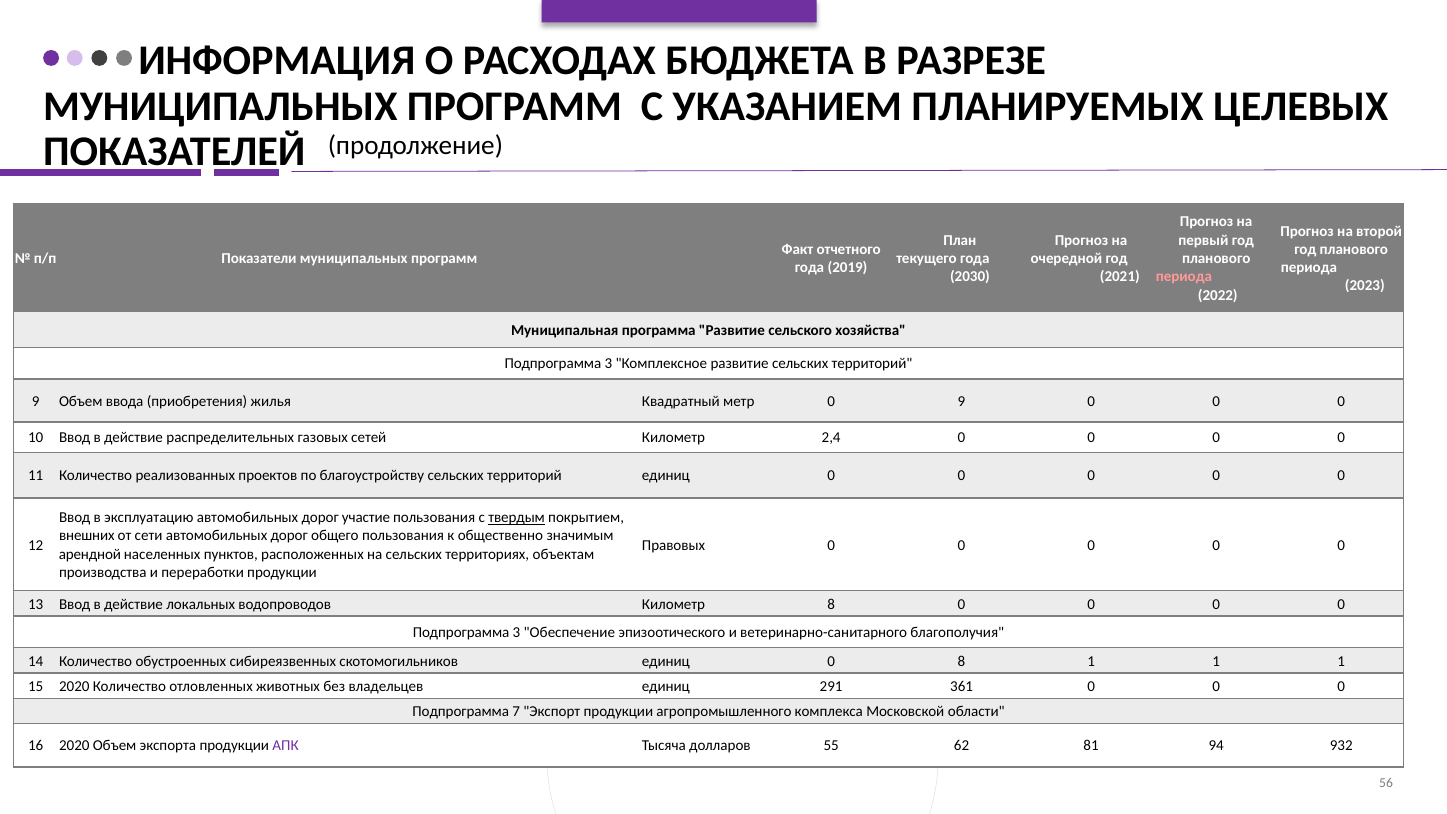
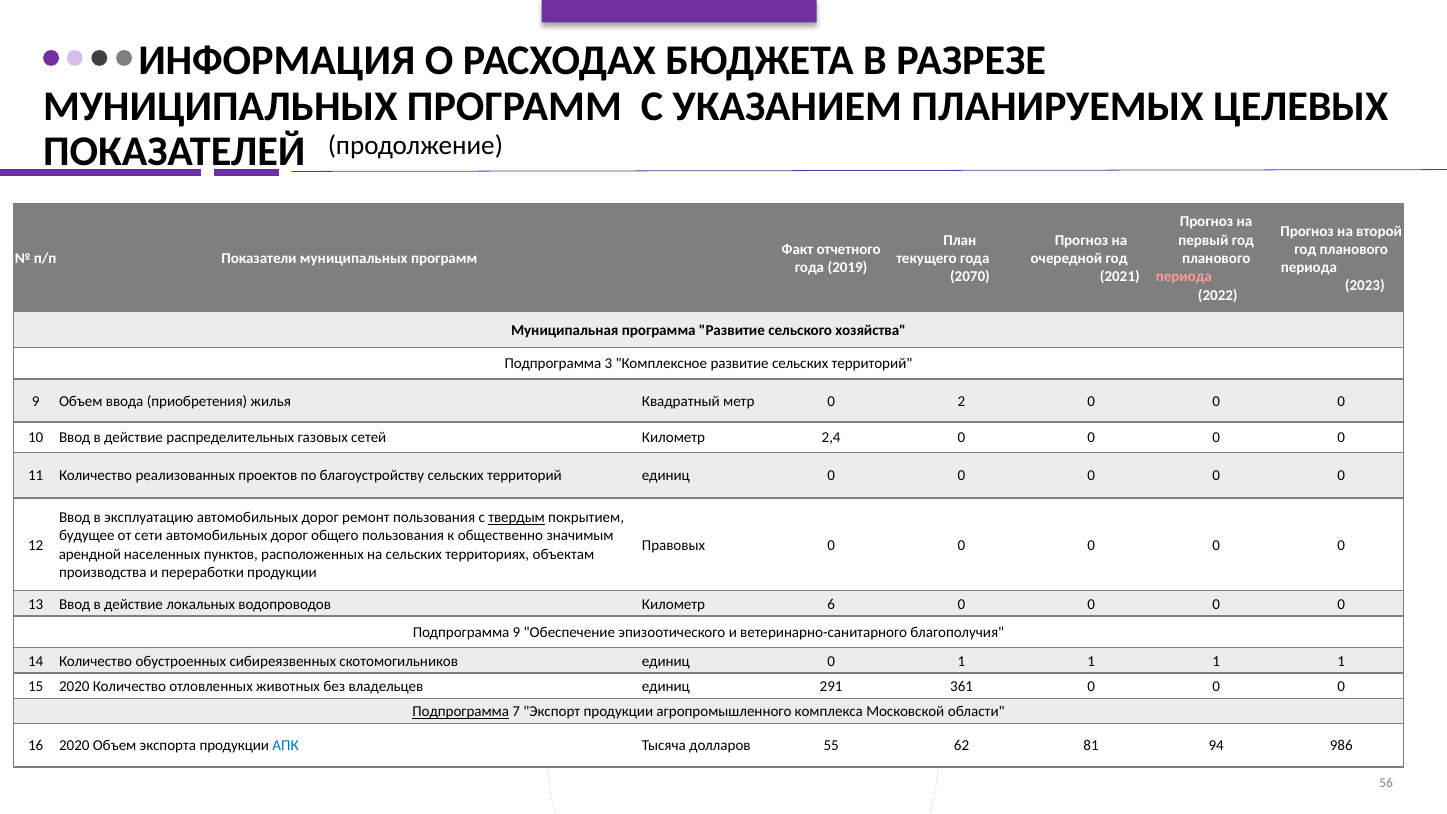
2030: 2030 -> 2070 (970, 277)
0 9: 9 -> 2 (962, 401)
участие: участие -> ремонт (366, 518)
внешних: внешних -> будущее (87, 536)
Километр 8: 8 -> 6 (831, 604)
3: 3 -> 9 (517, 633)
0 8: 8 -> 1 (962, 661)
Подпрограмма underline: none -> present (461, 712)
АПК colour: purple -> blue (286, 746)
932: 932 -> 986 (1341, 746)
